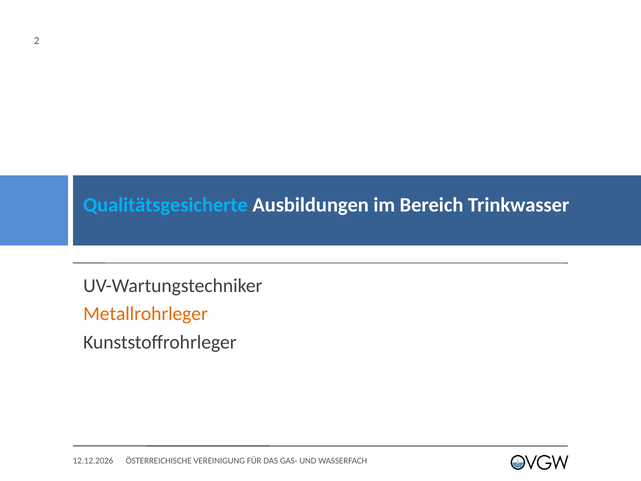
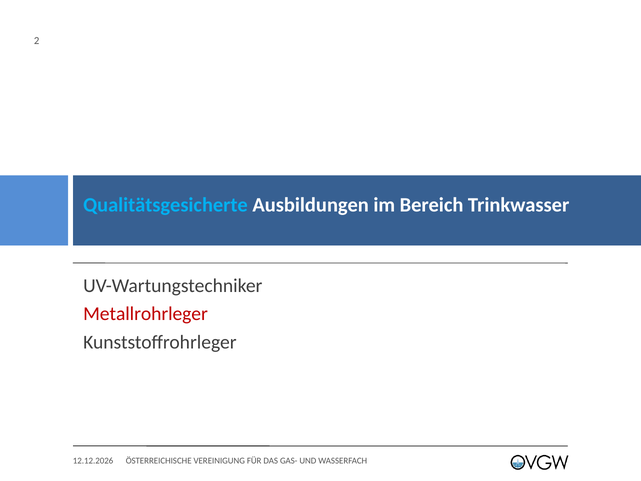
Metallrohrleger colour: orange -> red (146, 314)
